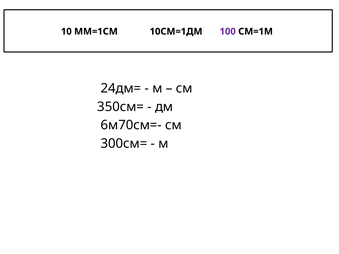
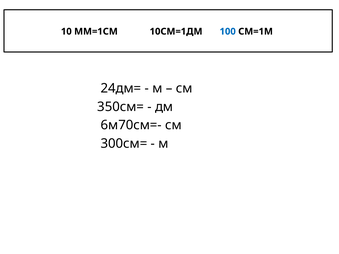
100 colour: purple -> blue (228, 32)
